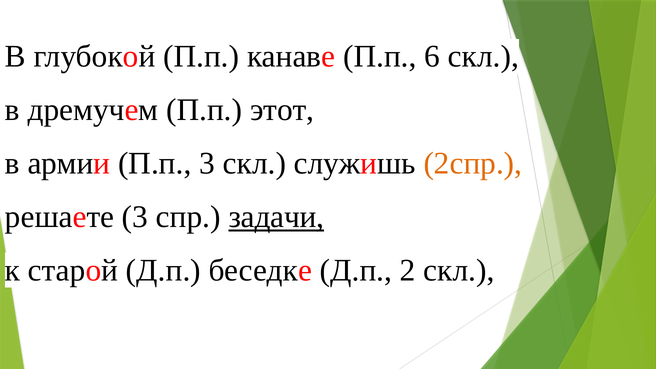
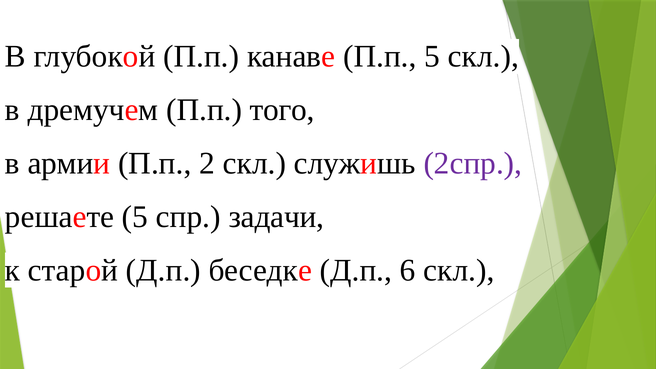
П.п 6: 6 -> 5 (432, 57)
этот: этот -> того (282, 110)
П.п 3: 3 -> 2 (207, 163)
2спр colour: orange -> purple (473, 163)
решаете 3: 3 -> 5 (135, 217)
задачи underline: present -> none (276, 217)
2: 2 -> 6 (408, 270)
